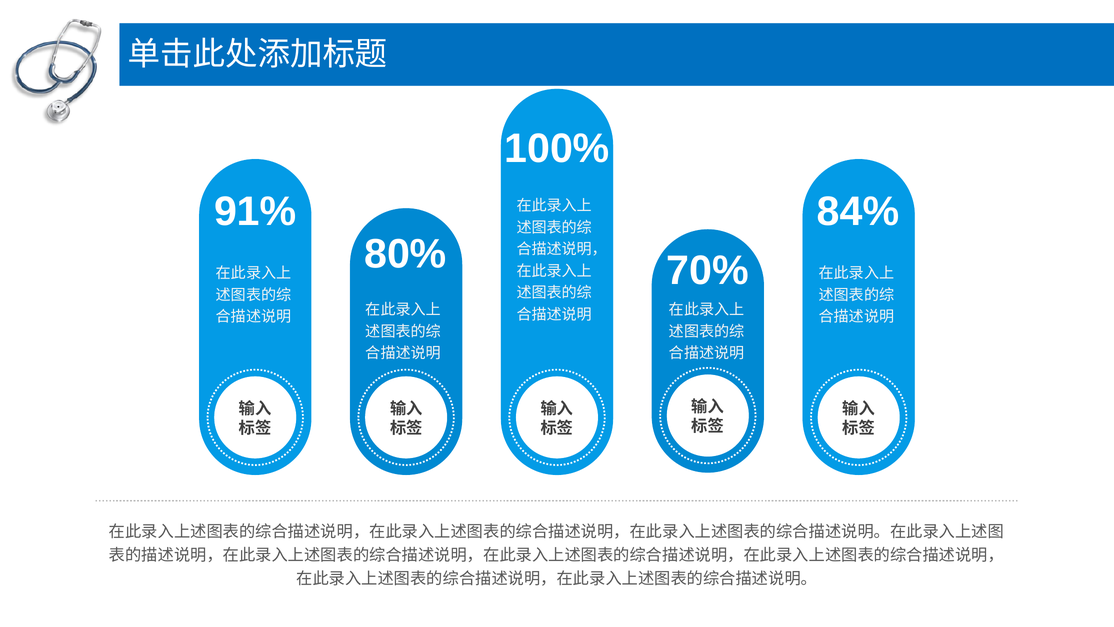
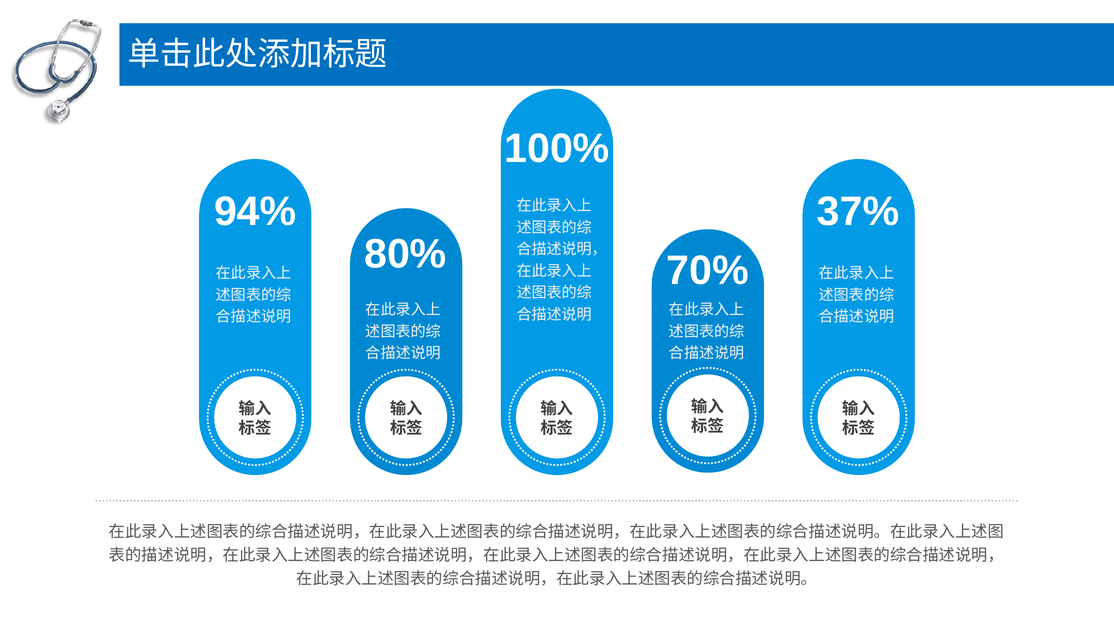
91%: 91% -> 94% (255, 212)
84%: 84% -> 37% (858, 212)
